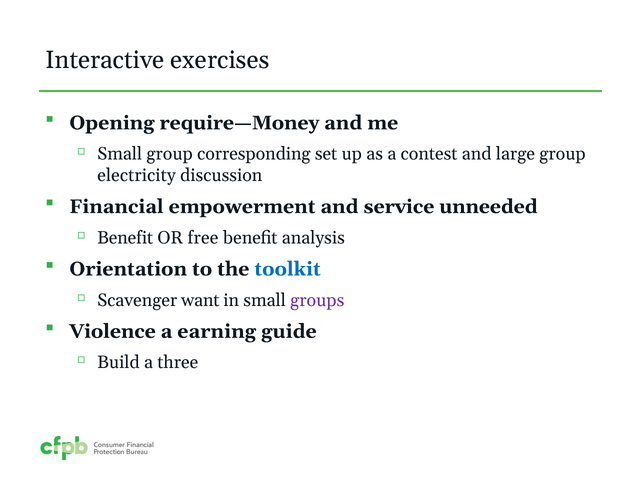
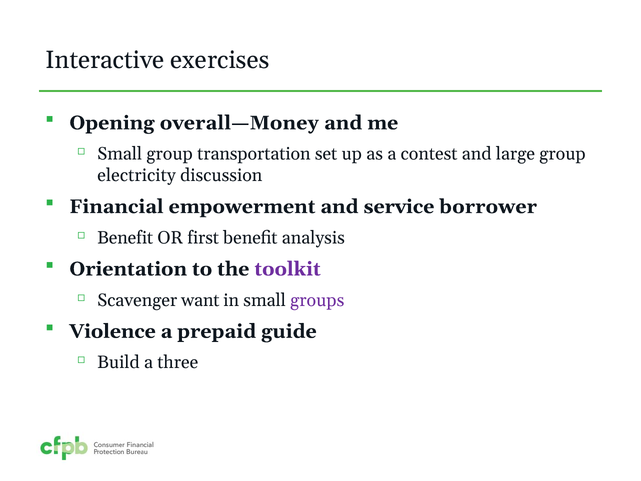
require—Money: require—Money -> overall—Money (239, 123)
corresponding: corresponding -> transportation (254, 154)
unneeded: unneeded -> borrower (488, 207)
free: free -> first (203, 238)
toolkit colour: blue -> purple (288, 269)
earning: earning -> prepaid (217, 331)
